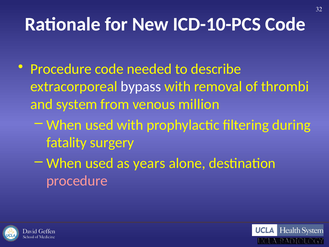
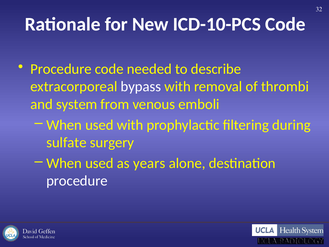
million: million -> emboli (199, 104)
fatality: fatality -> sulfate (66, 142)
procedure colour: pink -> white (77, 181)
